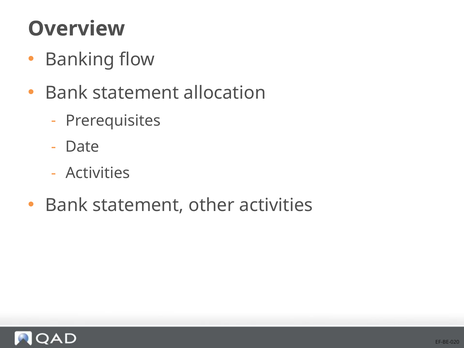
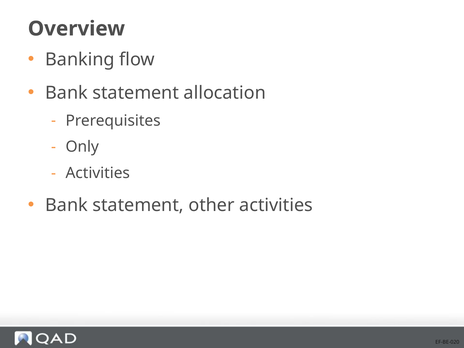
Date: Date -> Only (82, 147)
